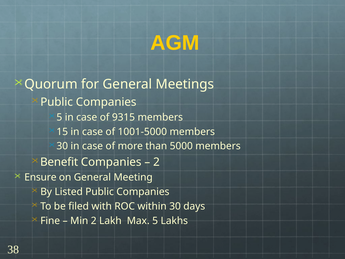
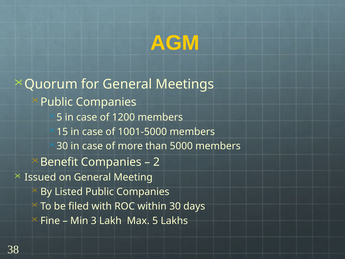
9315: 9315 -> 1200 (123, 117)
Ensure: Ensure -> Issued (40, 177)
Min 2: 2 -> 3 (94, 221)
